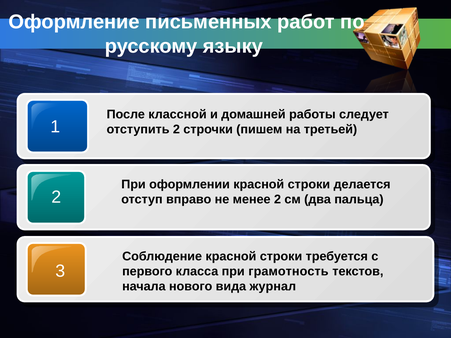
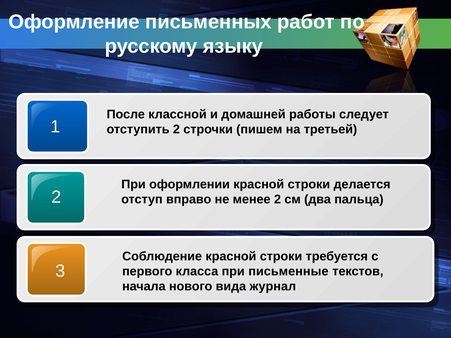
грамотность: грамотность -> письменные (288, 272)
